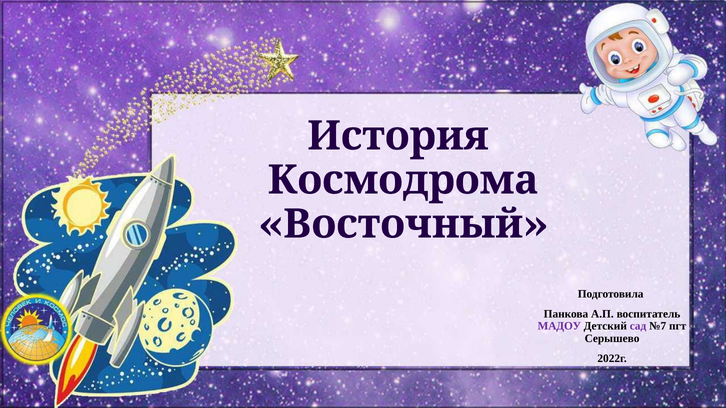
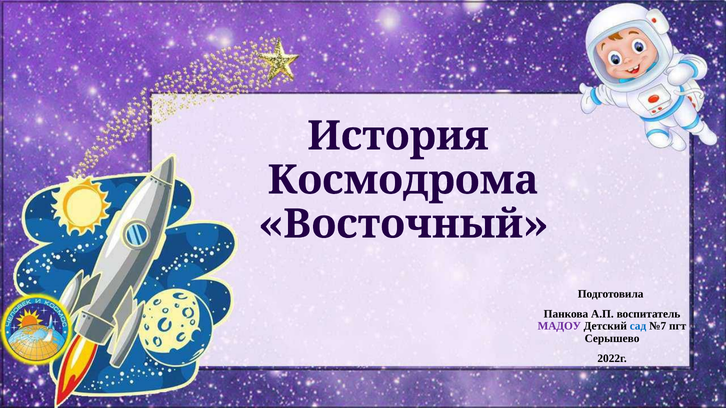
сад colour: purple -> blue (638, 327)
